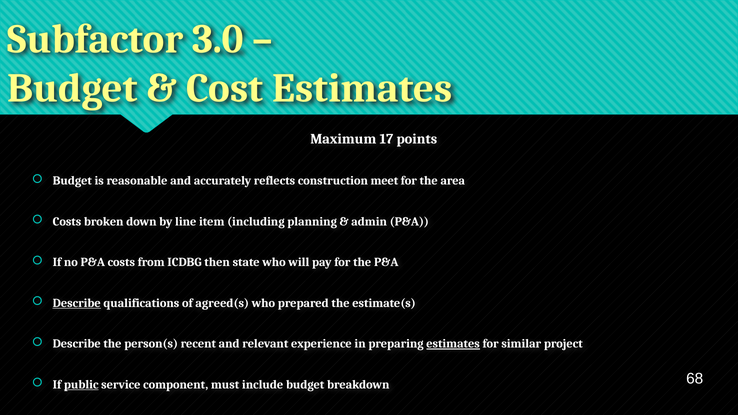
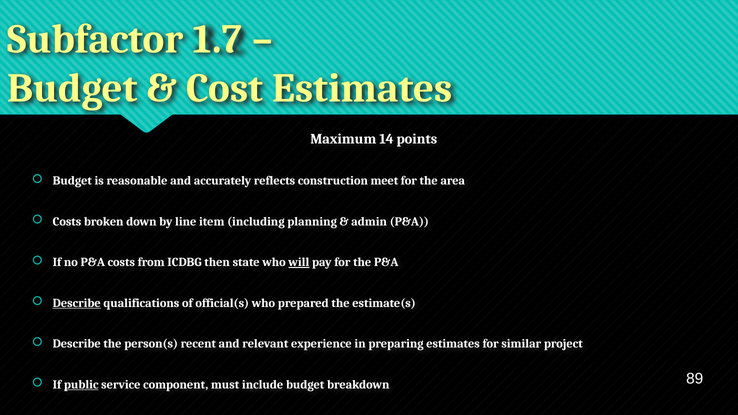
3.0: 3.0 -> 1.7 (217, 39)
17: 17 -> 14 (387, 139)
will underline: none -> present (299, 262)
agreed(s: agreed(s -> official(s (222, 303)
estimates underline: present -> none (453, 344)
68: 68 -> 89 (695, 379)
